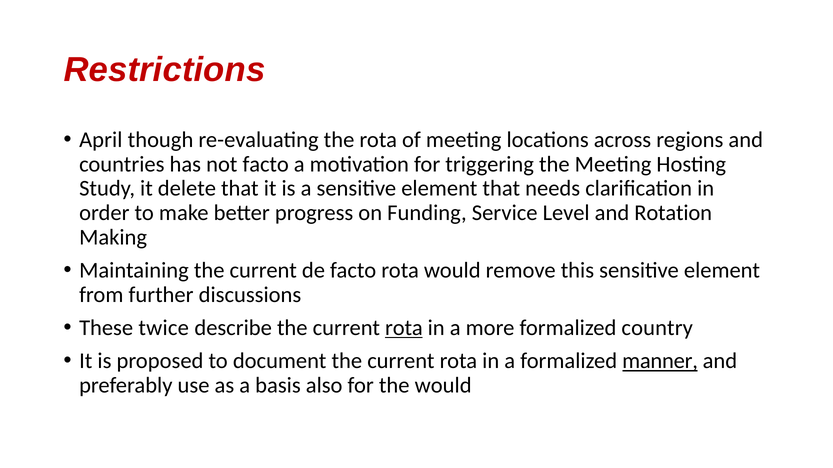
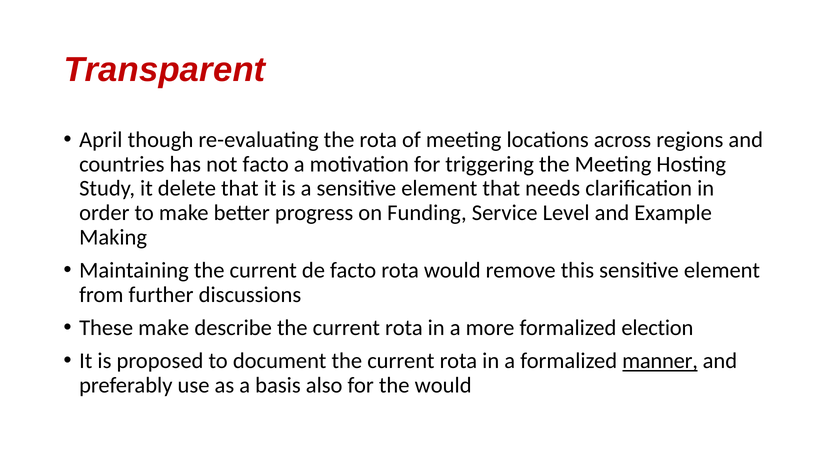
Restrictions: Restrictions -> Transparent (164, 70)
Rotation: Rotation -> Example (673, 213)
These twice: twice -> make (164, 328)
rota underline: present -> none (404, 328)
country: country -> election (657, 328)
